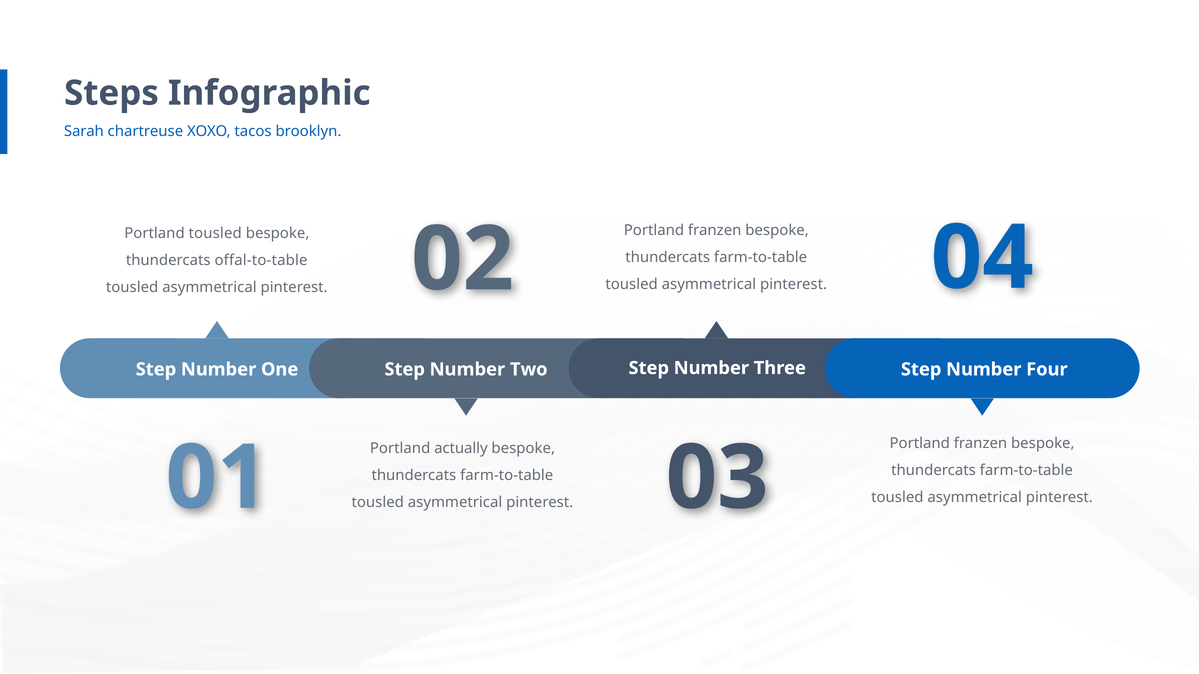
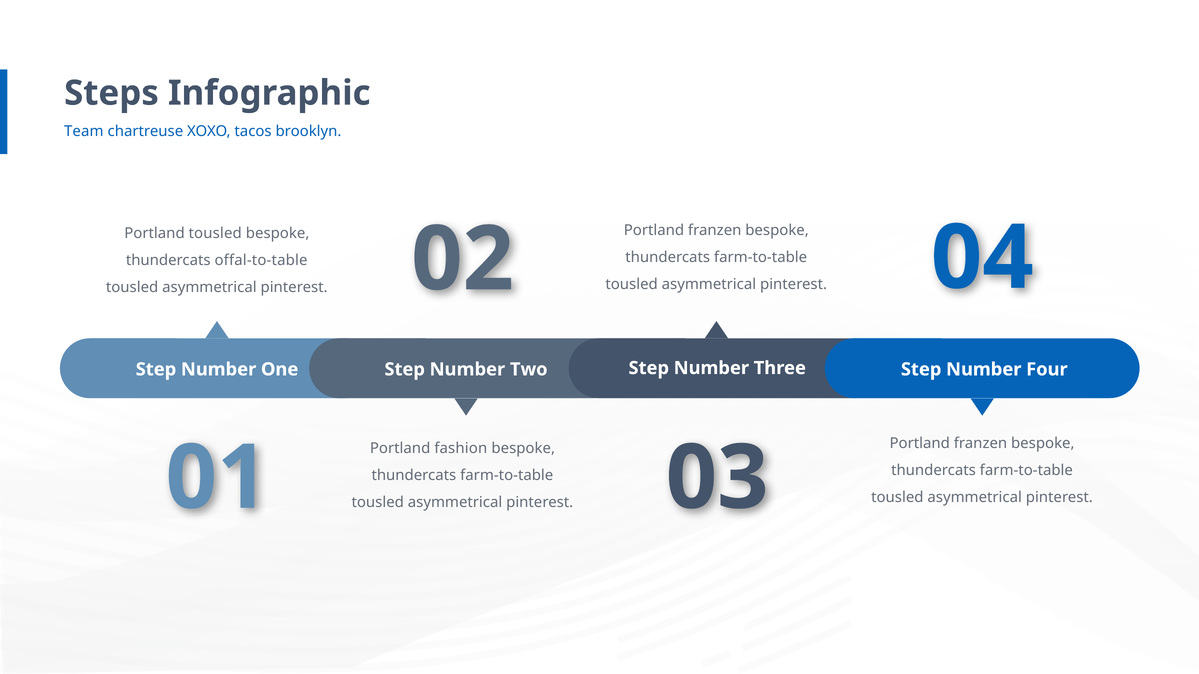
Sarah: Sarah -> Team (84, 131)
actually: actually -> fashion (461, 449)
